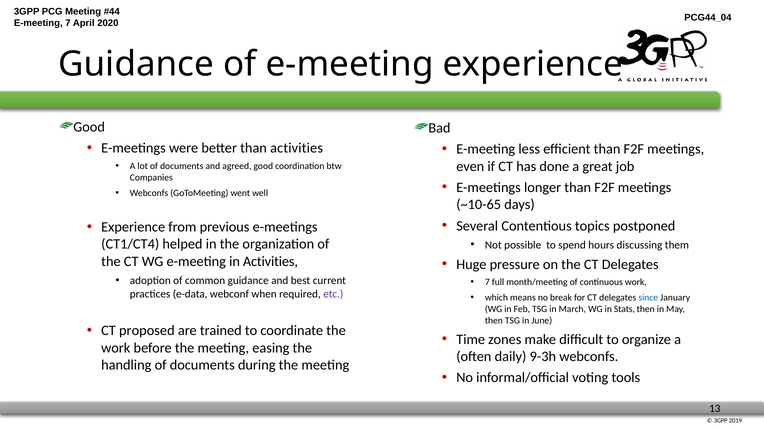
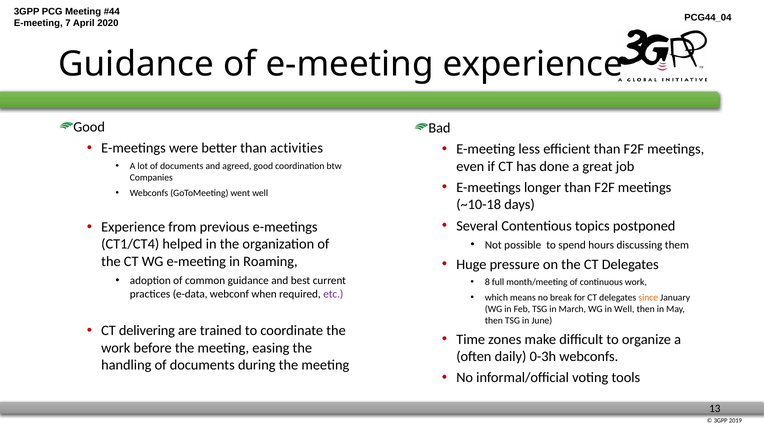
~10-65: ~10-65 -> ~10-18 (479, 205)
in Activities: Activities -> Roaming (270, 261)
7: 7 -> 8 (487, 282)
since colour: blue -> orange (648, 298)
in Stats: Stats -> Well (624, 309)
proposed: proposed -> delivering (147, 331)
9-3h: 9-3h -> 0-3h (543, 356)
